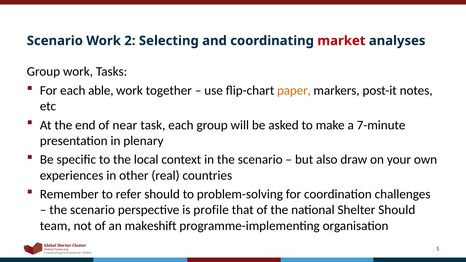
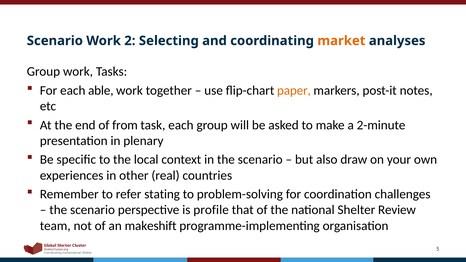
market colour: red -> orange (341, 41)
near: near -> from (125, 125)
7-minute: 7-minute -> 2-minute (381, 125)
refer should: should -> stating (162, 194)
Shelter Should: Should -> Review (397, 210)
